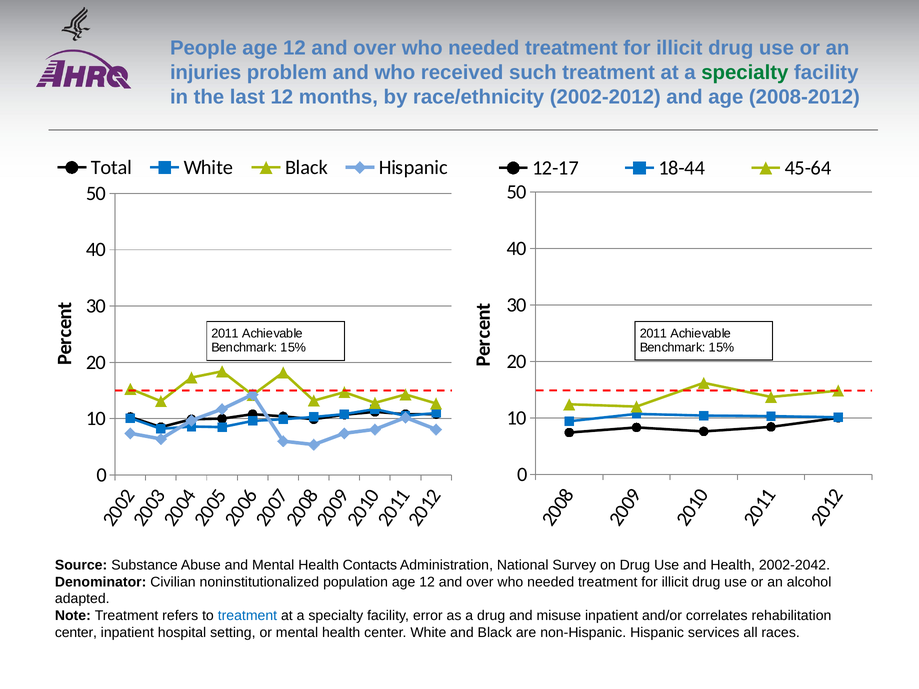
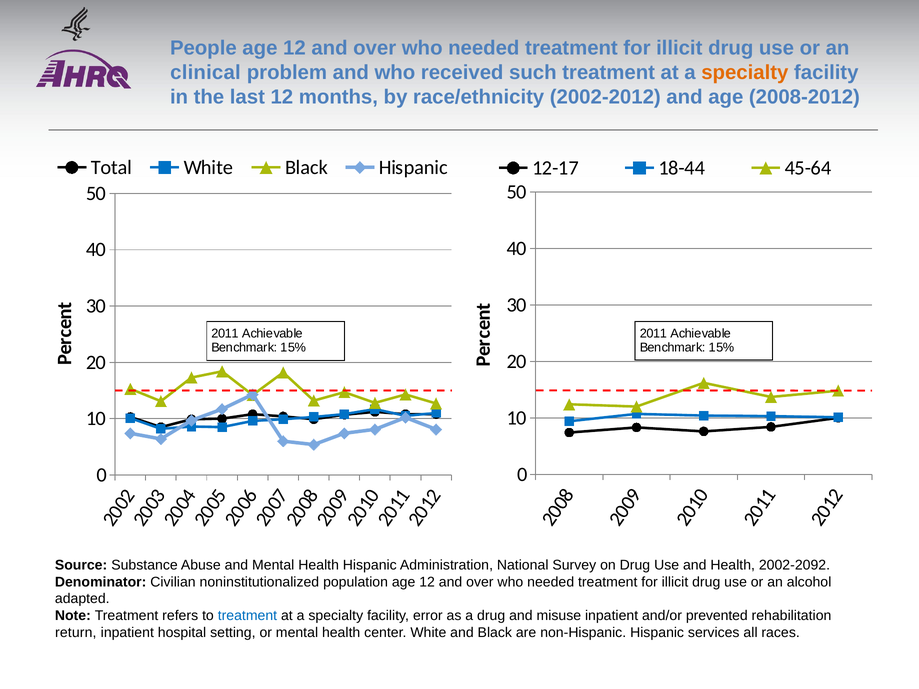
injuries: injuries -> clinical (205, 73)
specialty colour: green -> orange (745, 73)
Health Contacts: Contacts -> Hispanic (370, 565)
2002-2042: 2002-2042 -> 2002-2092 (794, 565)
correlates: correlates -> prevented (717, 616)
center: center -> return (76, 633)
